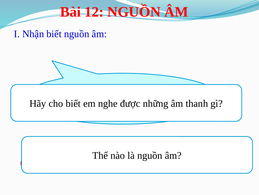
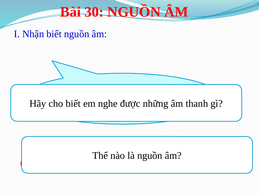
12: 12 -> 30 (94, 12)
